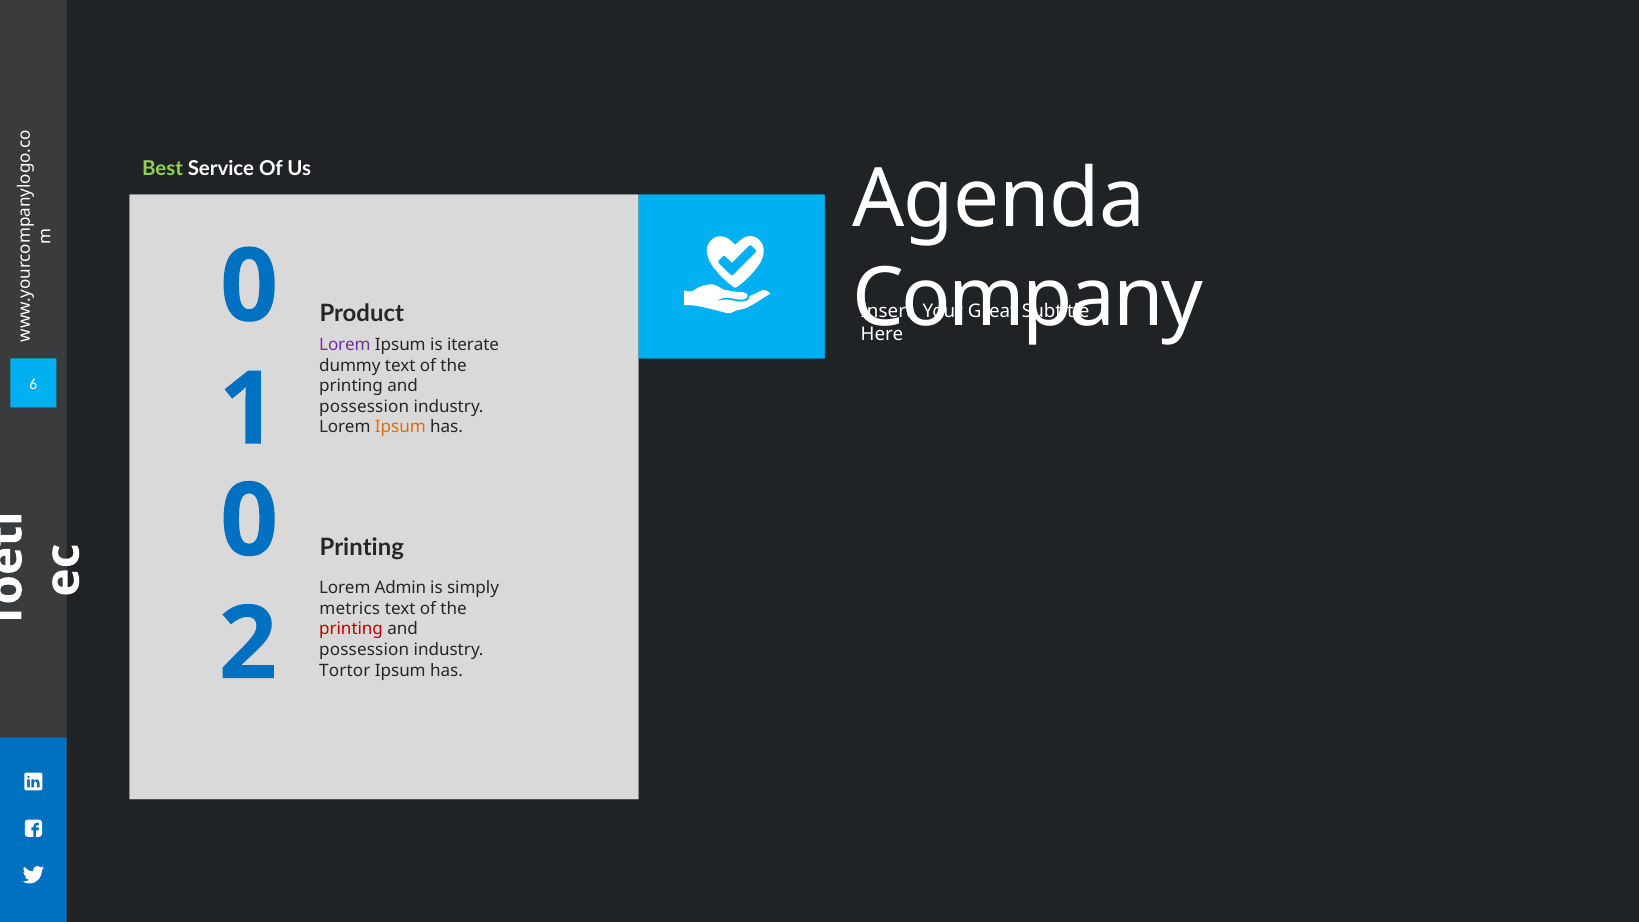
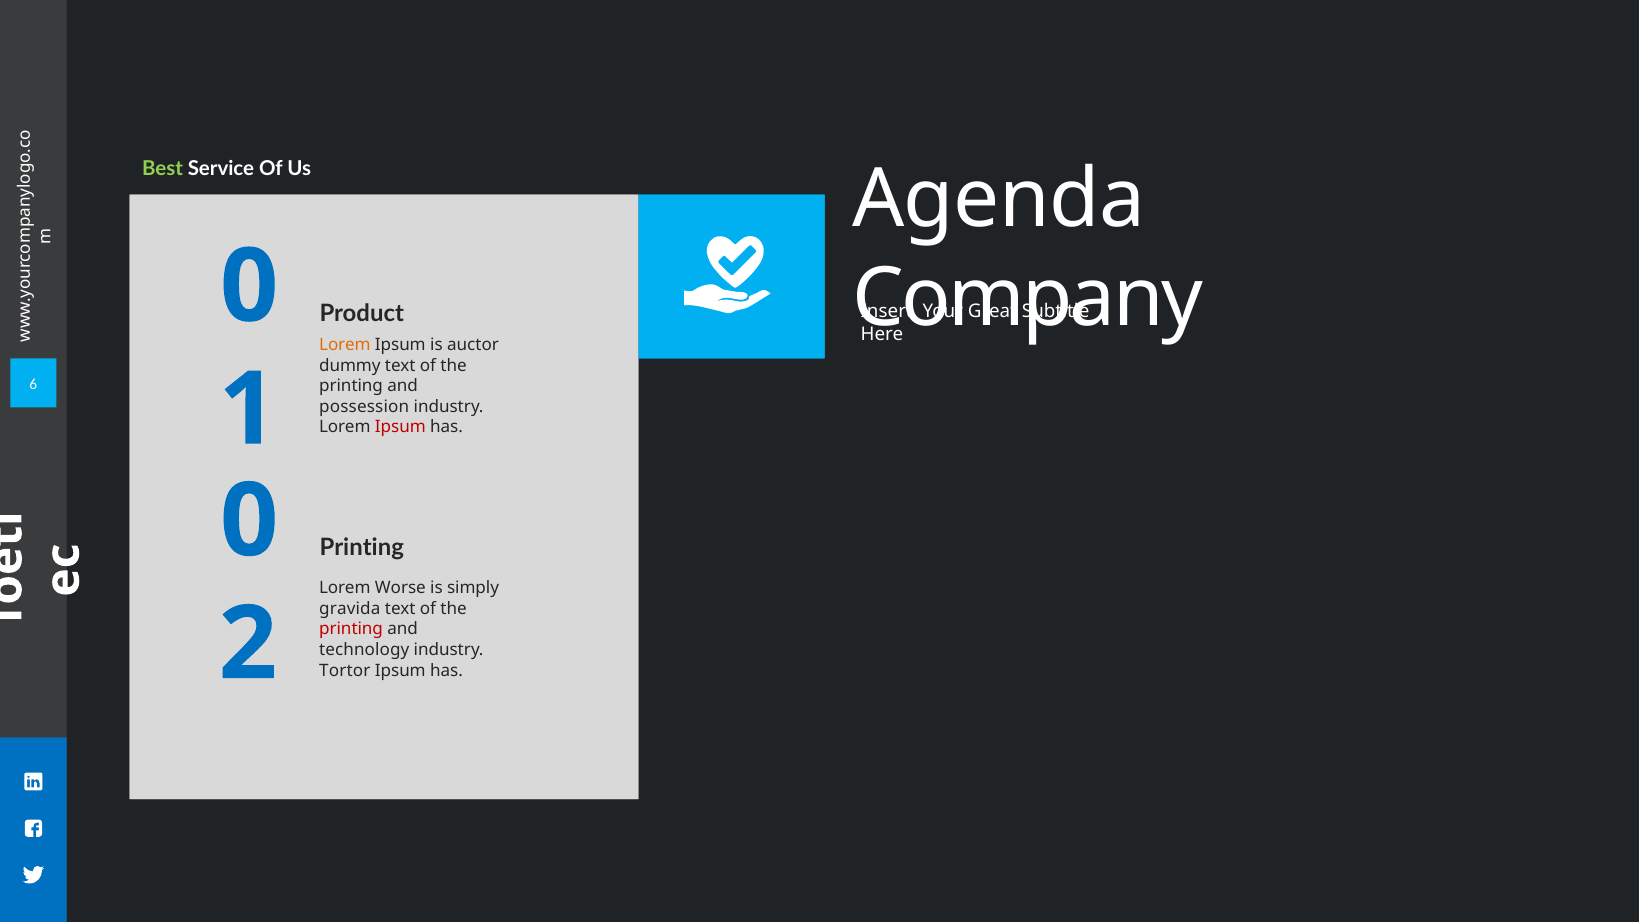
Lorem colour: purple -> orange (345, 345)
iterate: iterate -> auctor (473, 345)
Ipsum colour: orange -> red (400, 427)
Admin: Admin -> Worse (400, 588)
metrics: metrics -> gravida (350, 609)
possession: possession -> technology (364, 650)
